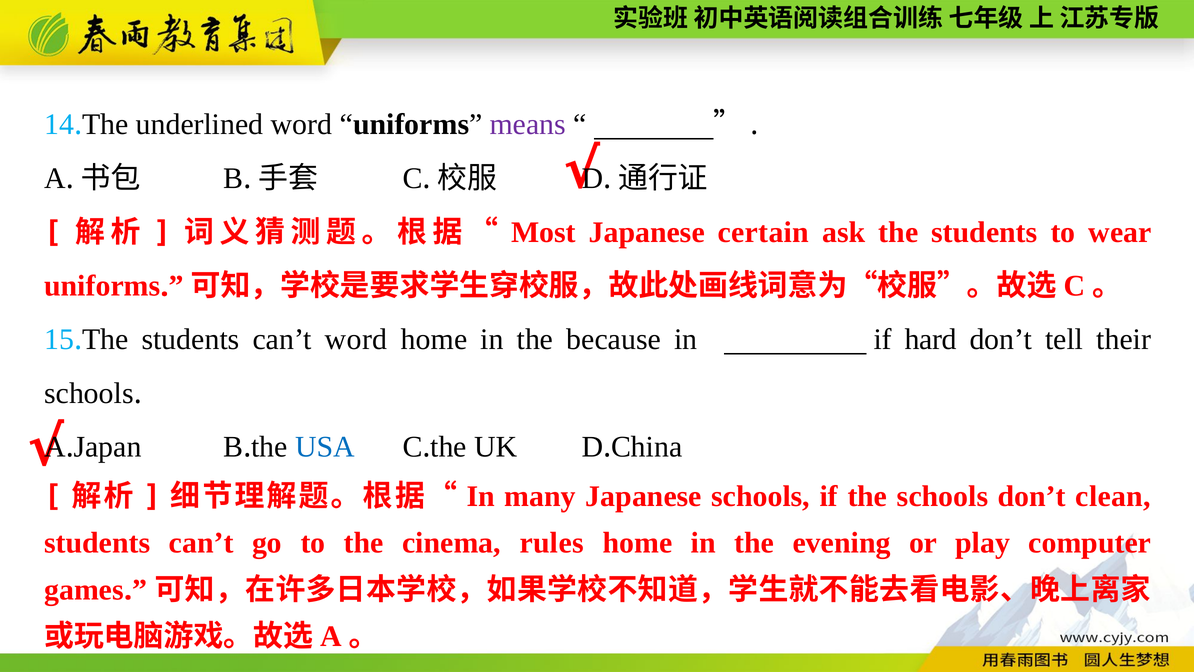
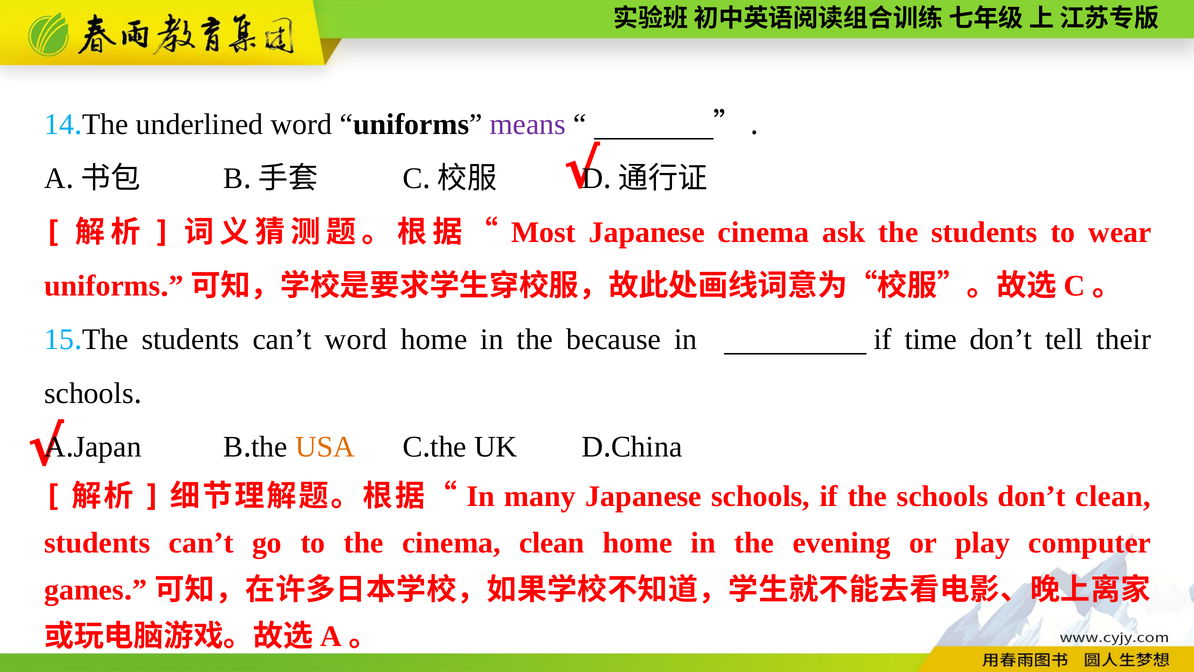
Japanese certain: certain -> cinema (764, 232)
hard: hard -> time (931, 339)
USA colour: blue -> orange (325, 447)
cinema rules: rules -> clean (552, 543)
